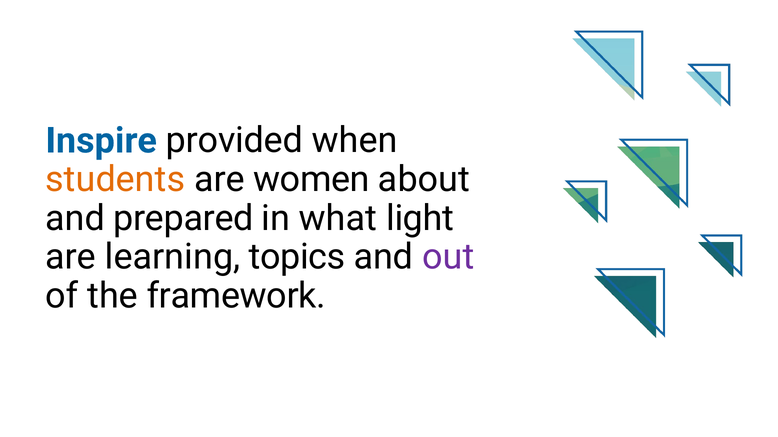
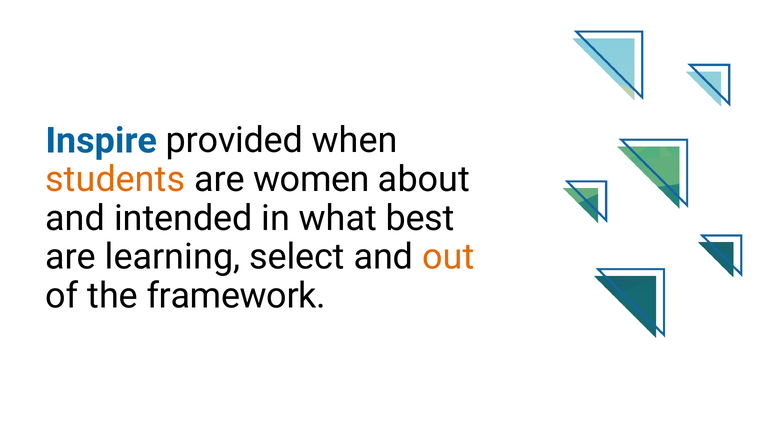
prepared: prepared -> intended (183, 219)
light: light -> best (420, 219)
topics: topics -> select (297, 257)
out colour: purple -> orange (448, 257)
